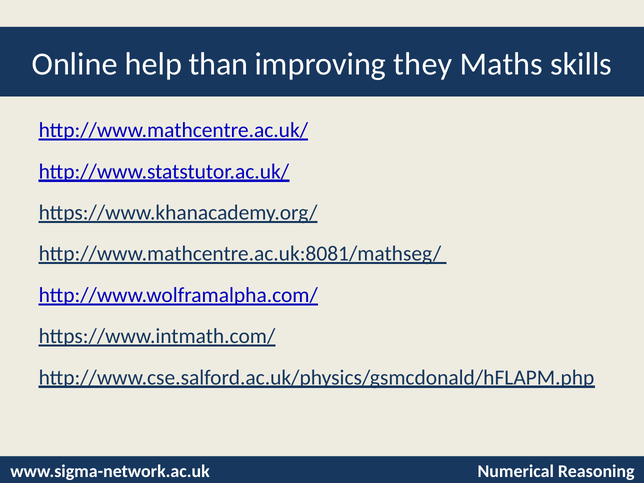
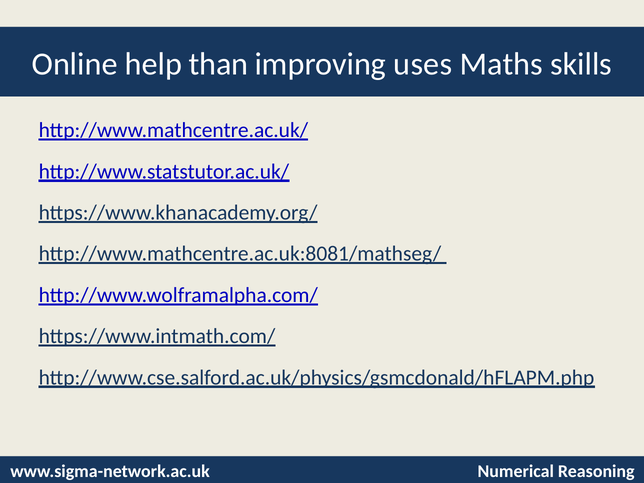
they: they -> uses (423, 64)
